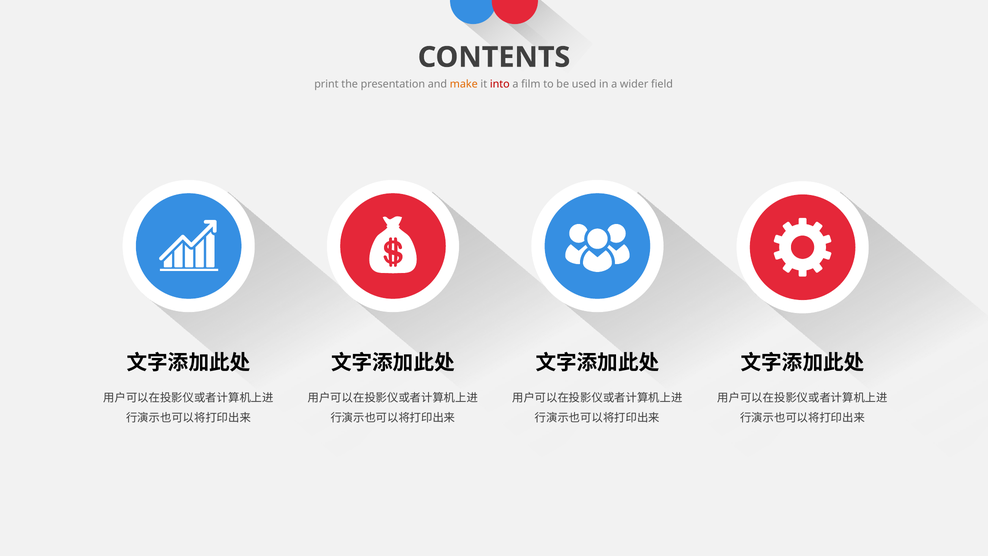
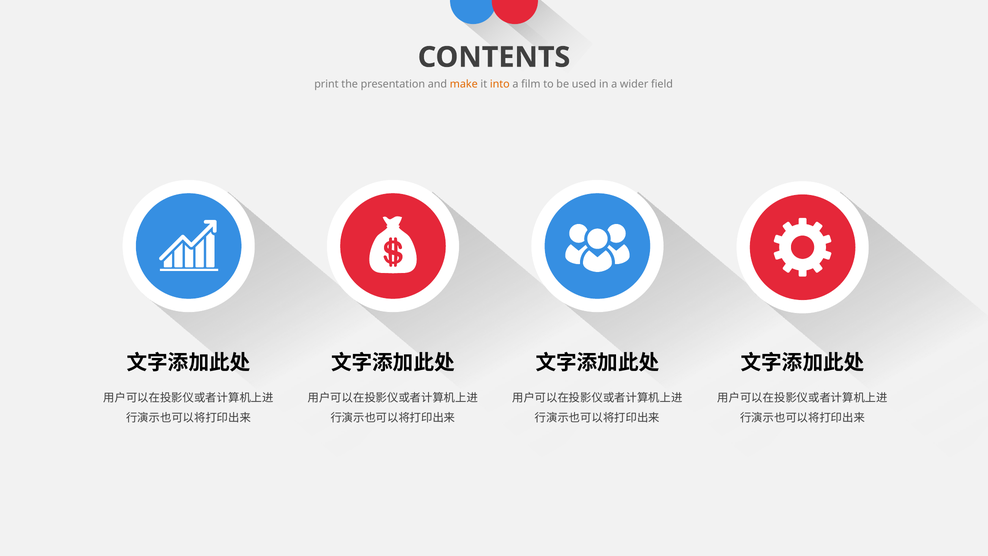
into colour: red -> orange (500, 84)
